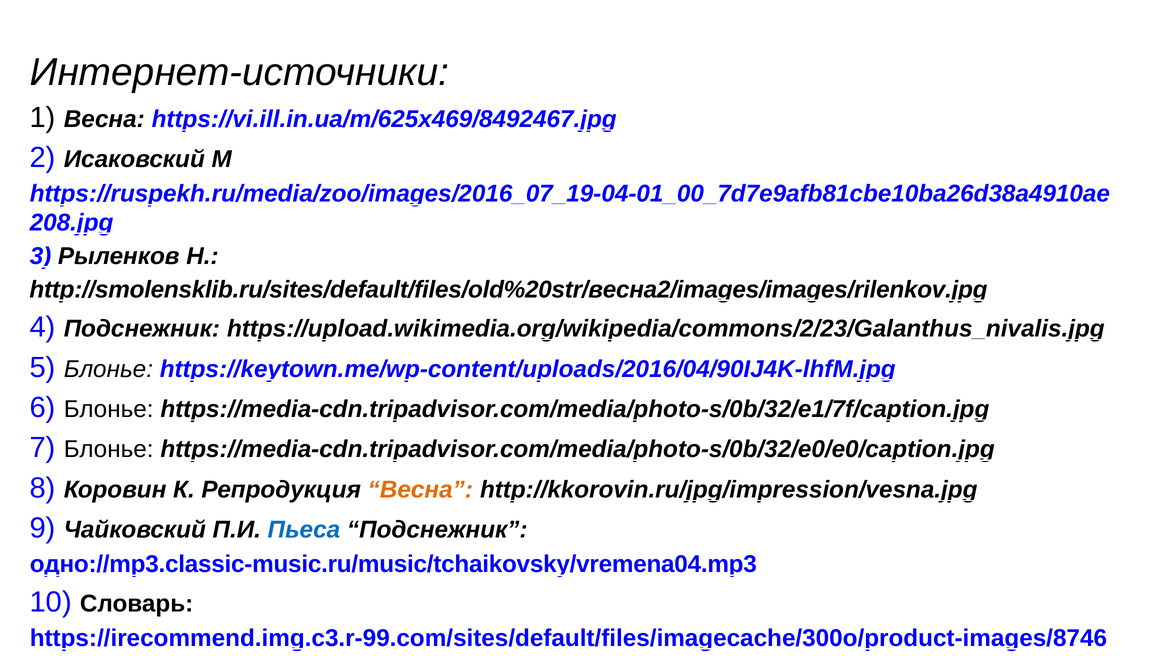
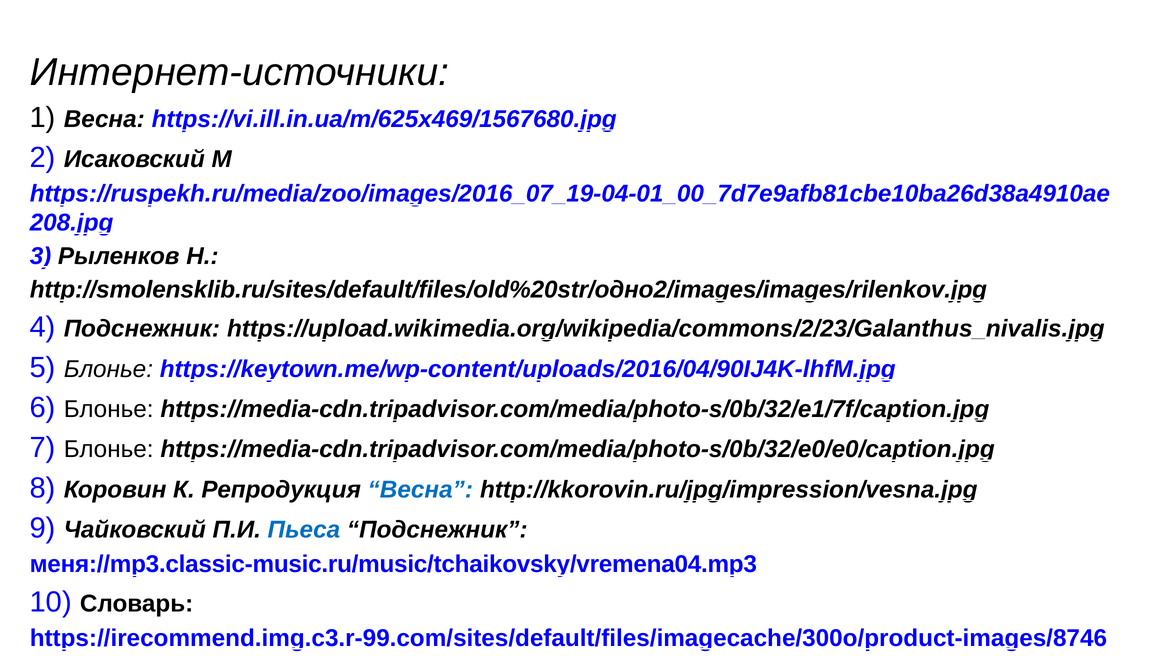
https://vi.ill.in.ua/m/625x469/8492467.jpg: https://vi.ill.in.ua/m/625x469/8492467.jpg -> https://vi.ill.in.ua/m/625x469/1567680.jpg (384, 119)
http://smolensklib.ru/sites/default/files/old%20str/весна2/images/images/rilenkov.jpg: http://smolensklib.ru/sites/default/files/old%20str/весна2/images/images/rilenkov.jpg -> http://smolensklib.ru/sites/default/files/old%20str/одно2/images/images/rilenkov.jpg (508, 289)
Весна colour: orange -> blue (420, 490)
одно://mp3.classic-music.ru/music/tchaikovsky/vremena04.mp3: одно://mp3.classic-music.ru/music/tchaikovsky/vremena04.mp3 -> меня://mp3.classic-music.ru/music/tchaikovsky/vremena04.mp3 (393, 564)
